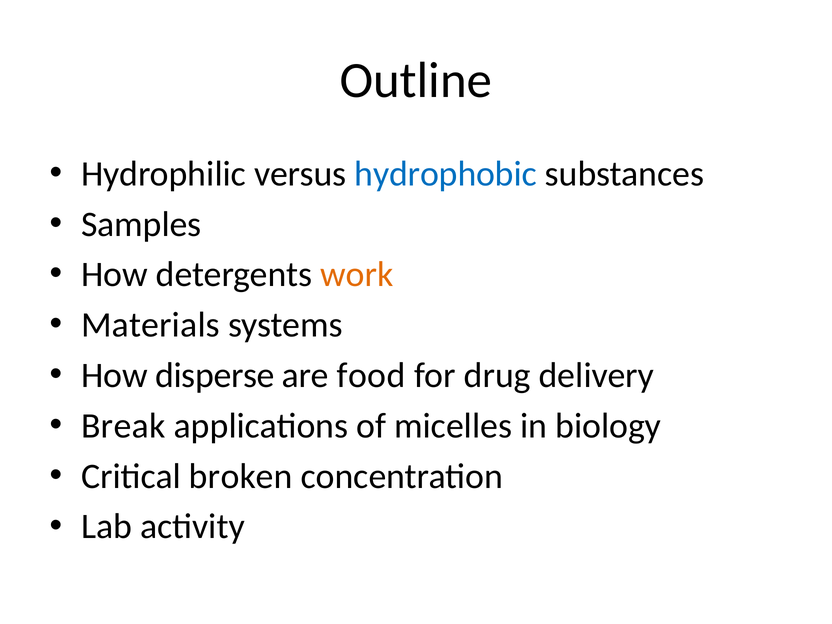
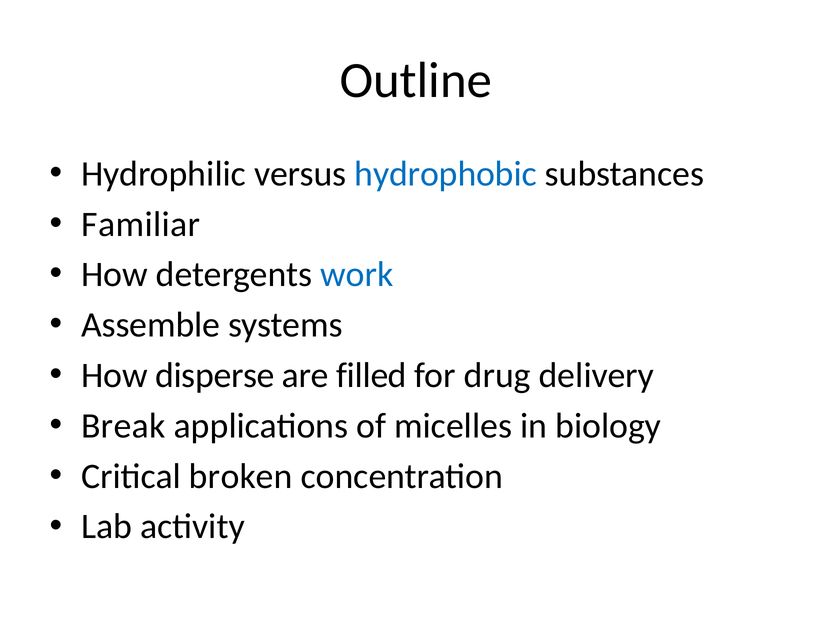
Samples: Samples -> Familiar (141, 224)
work colour: orange -> blue (357, 275)
Materials: Materials -> Assemble (151, 325)
food: food -> filled (372, 375)
